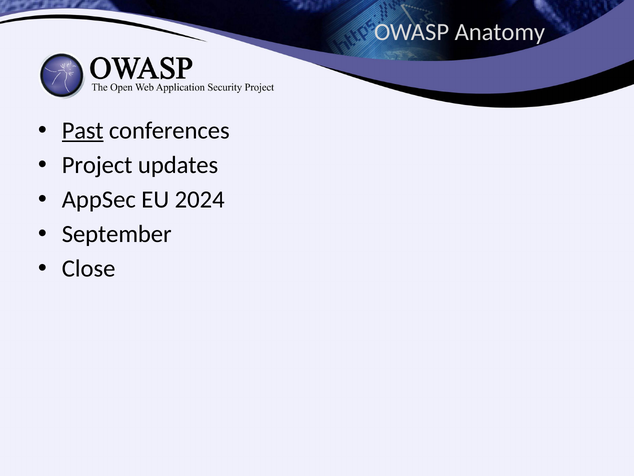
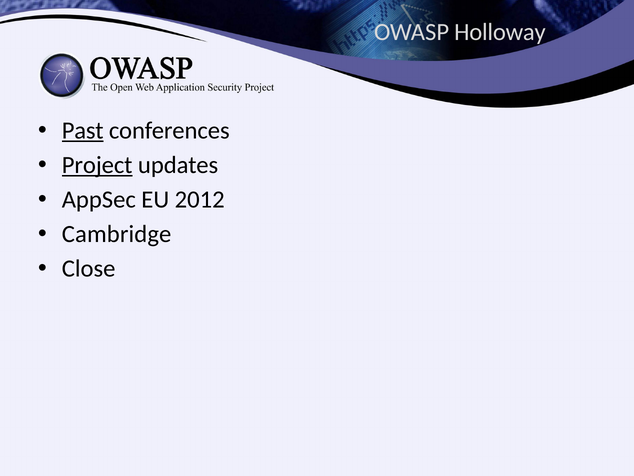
Anatomy: Anatomy -> Holloway (500, 32)
Project underline: none -> present (97, 165)
2024: 2024 -> 2012 (200, 200)
September: September -> Cambridge (117, 234)
